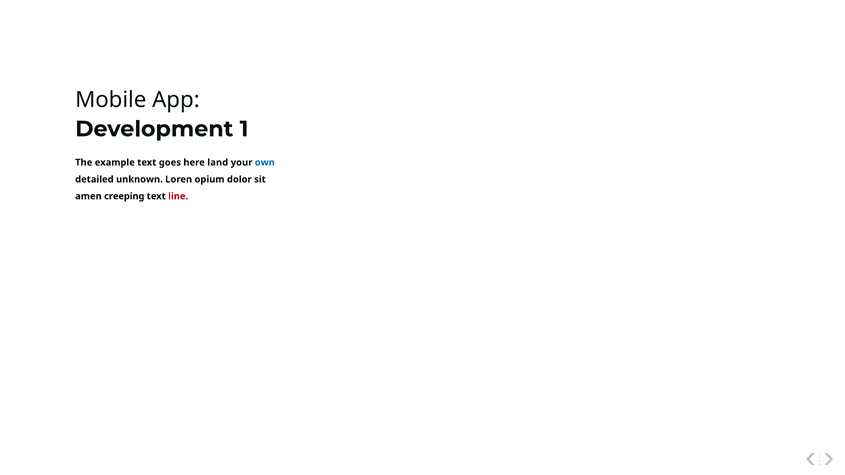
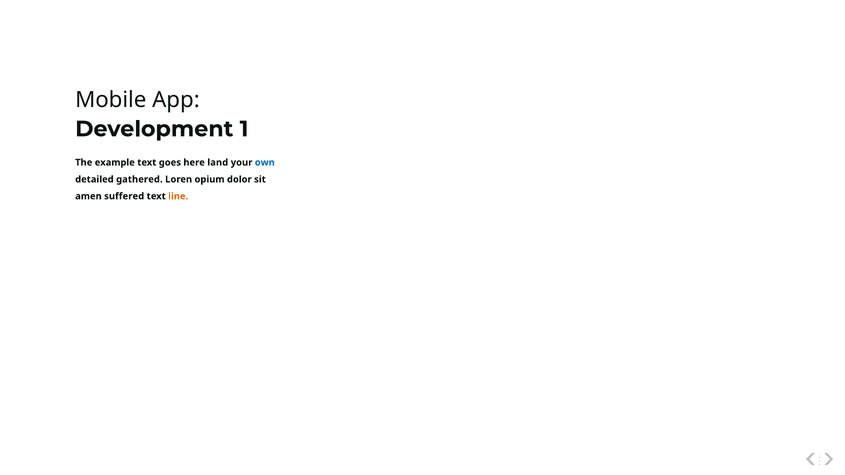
unknown: unknown -> gathered (139, 179)
creeping: creeping -> suffered (124, 196)
line colour: red -> orange (178, 196)
